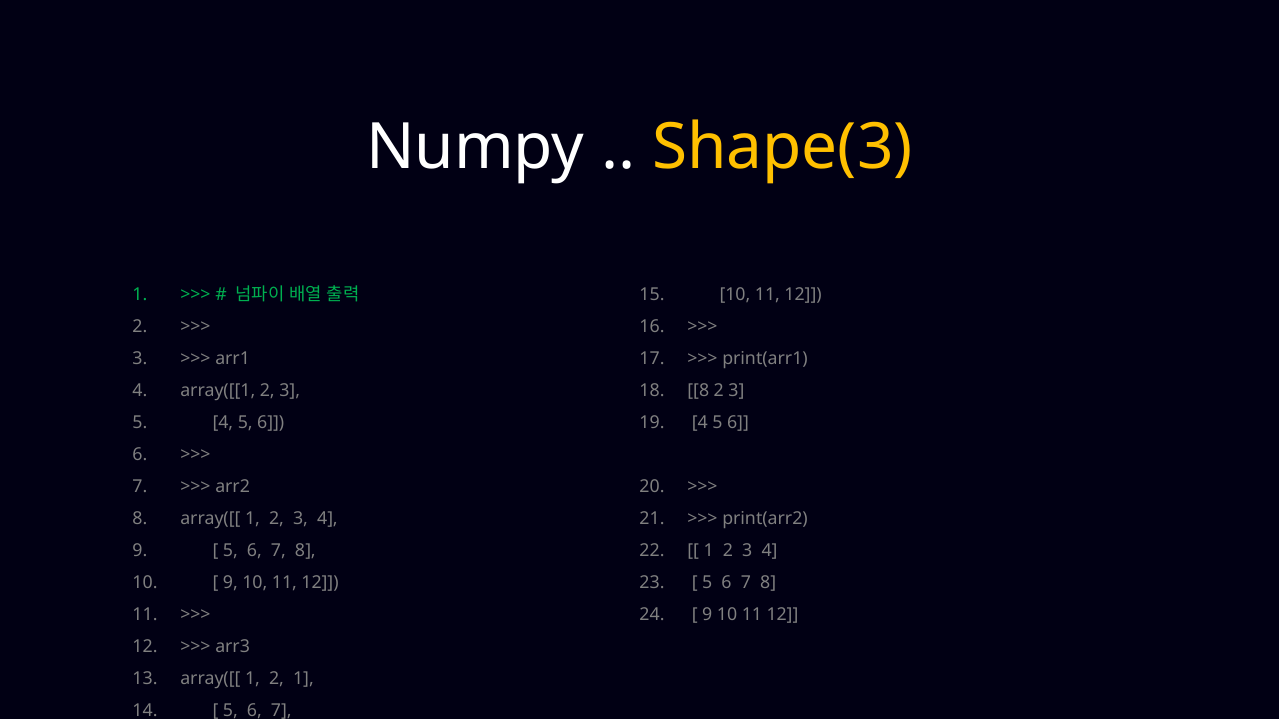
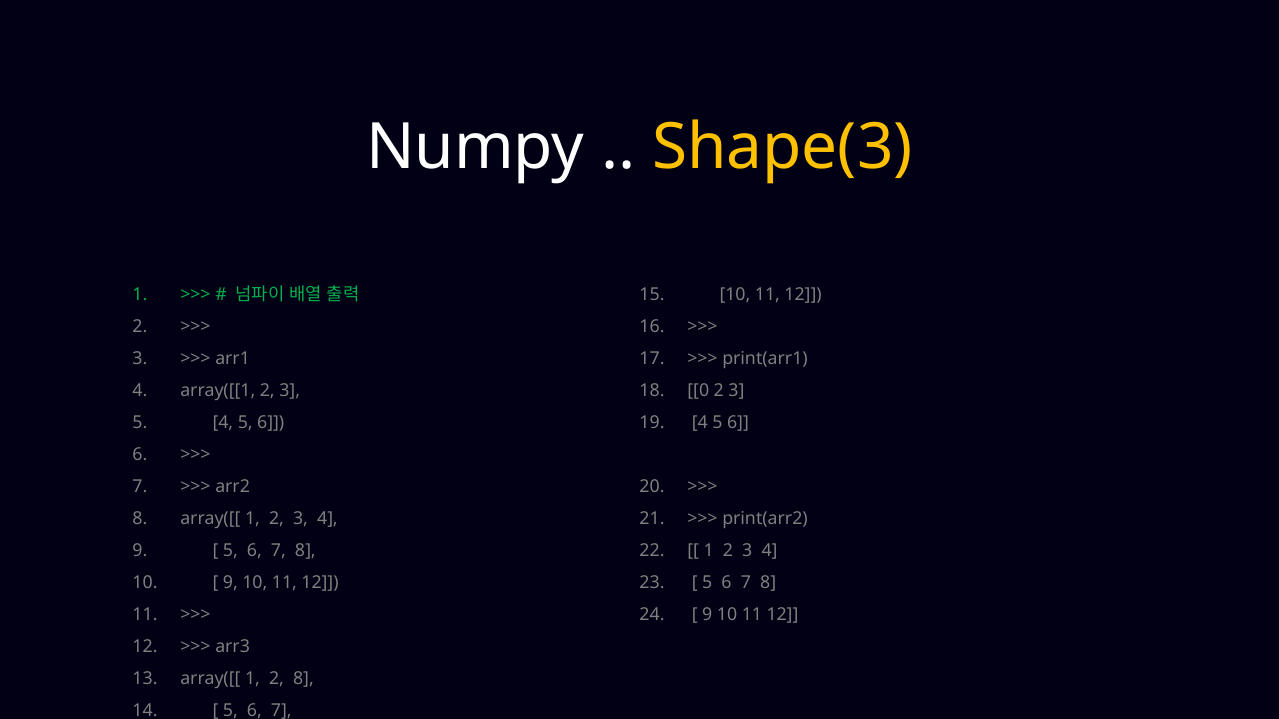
8: 8 -> 0 (698, 390)
2 1: 1 -> 8 (303, 679)
